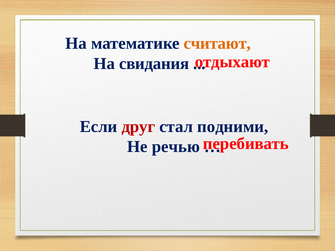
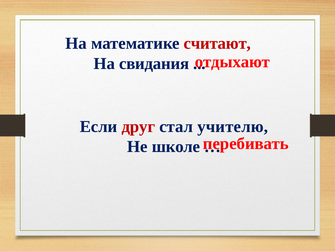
считают colour: orange -> red (217, 44)
подними: подними -> учителю (233, 127)
речью: речью -> школе (176, 147)
